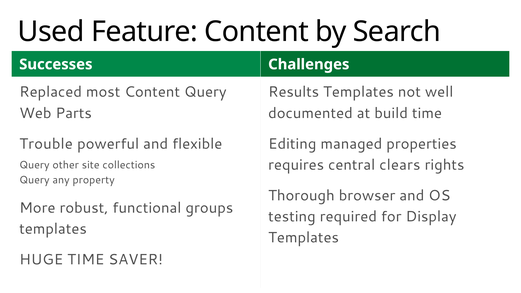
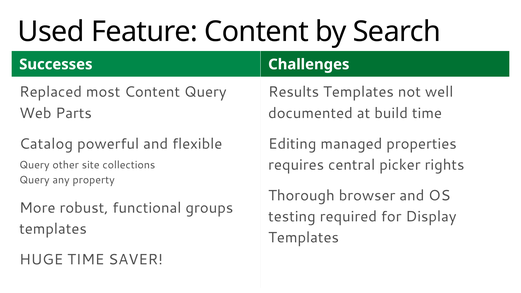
Trouble: Trouble -> Catalog (46, 144)
clears: clears -> picker (400, 165)
